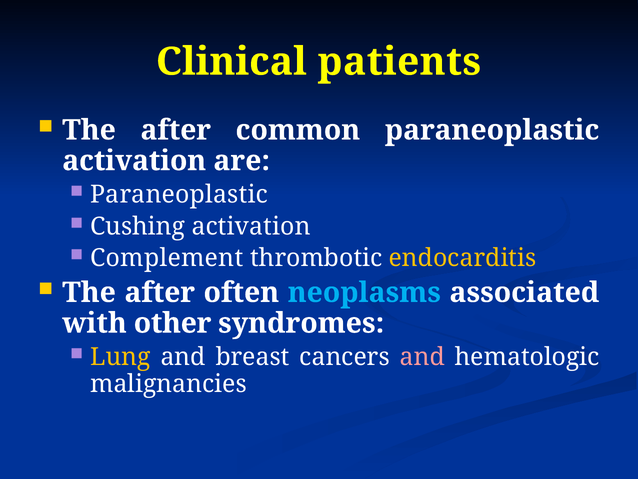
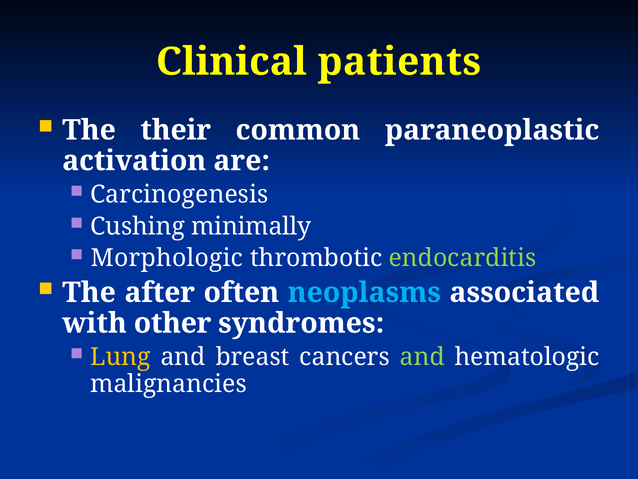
after: after -> their (176, 130)
Paraneoplastic: Paraneoplastic -> Carcinogenesis (179, 194)
Cushing activation: activation -> minimally (251, 226)
Complement: Complement -> Morphologic (167, 258)
endocarditis colour: yellow -> light green (462, 258)
and colour: pink -> light green (422, 357)
